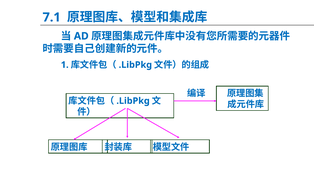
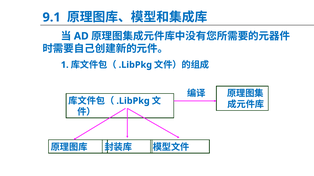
7.1: 7.1 -> 9.1 (52, 17)
